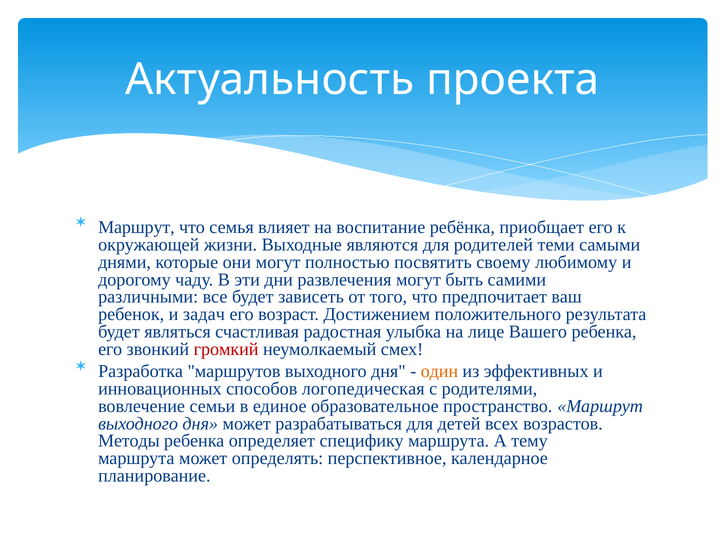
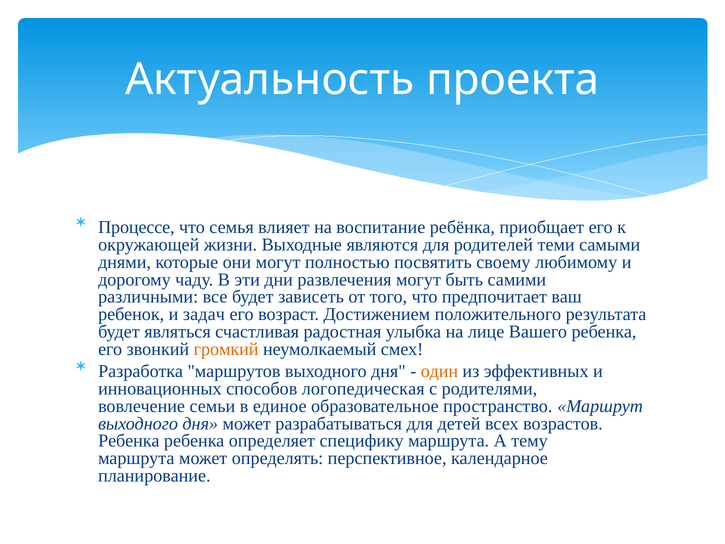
Маршрут: Маршрут -> Процессе (136, 227)
громкий colour: red -> orange (226, 349)
Методы: Методы -> Ребенка (129, 441)
